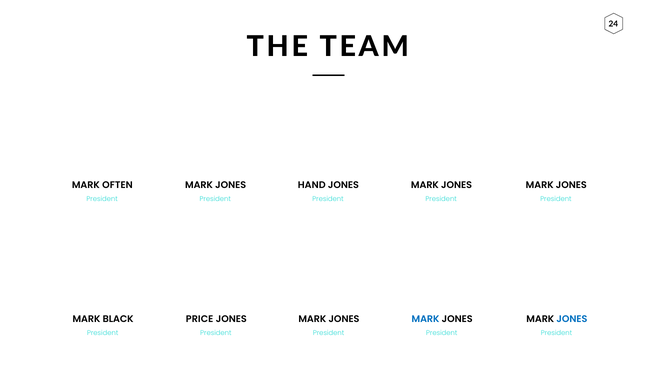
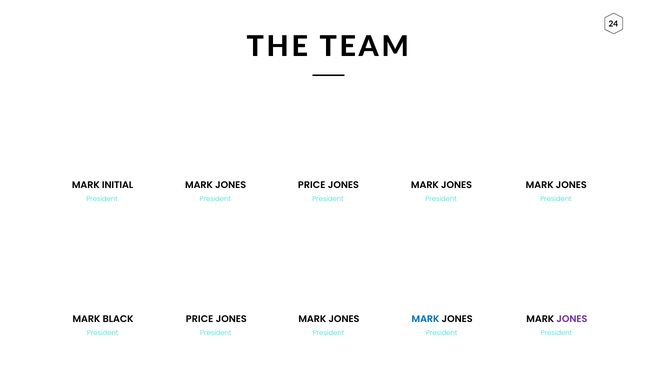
OFTEN: OFTEN -> INITIAL (118, 185)
HAND: HAND -> PRICE (312, 185)
JONES colour: blue -> purple (572, 319)
